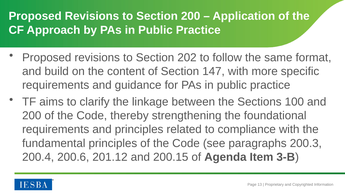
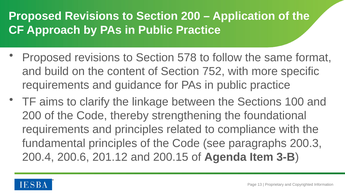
202: 202 -> 578 (187, 58)
147: 147 -> 752 (214, 71)
